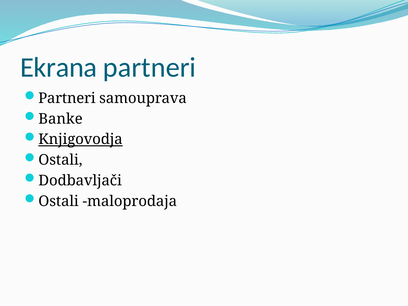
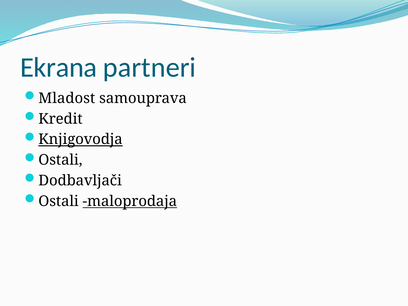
Partneri: Partneri -> Mladost (67, 98)
Banke: Banke -> Kredit (61, 119)
maloprodaja underline: none -> present (130, 201)
